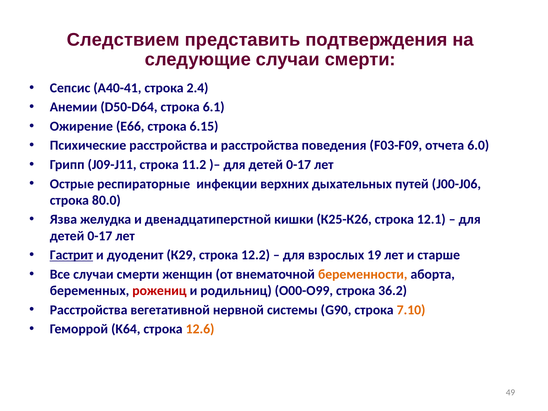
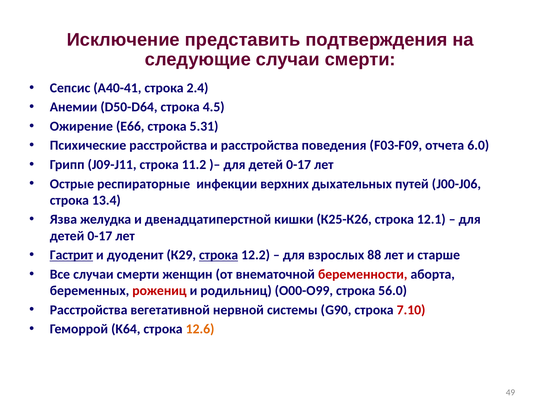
Следствием: Следствием -> Исключение (123, 40)
6.1: 6.1 -> 4.5 (214, 107)
6.15: 6.15 -> 5.31 (204, 126)
80.0: 80.0 -> 13.4 (106, 200)
строка underline: none -> present (219, 255)
19: 19 -> 88 (374, 255)
беременности colour: orange -> red (363, 274)
36.2: 36.2 -> 56.0 (393, 291)
7.10 colour: orange -> red (411, 310)
